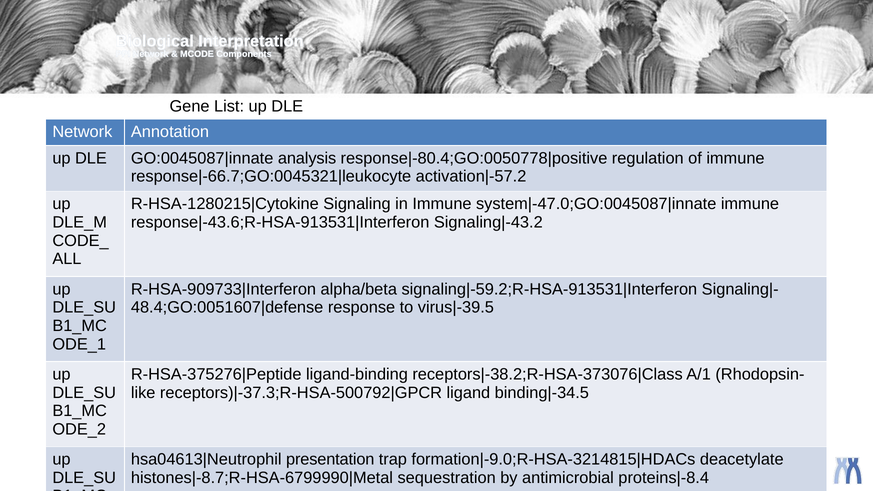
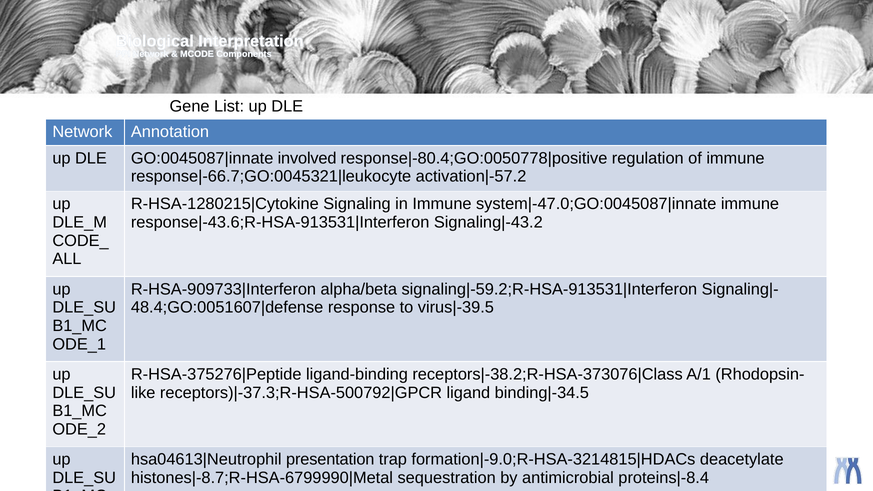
analysis: analysis -> involved (307, 158)
